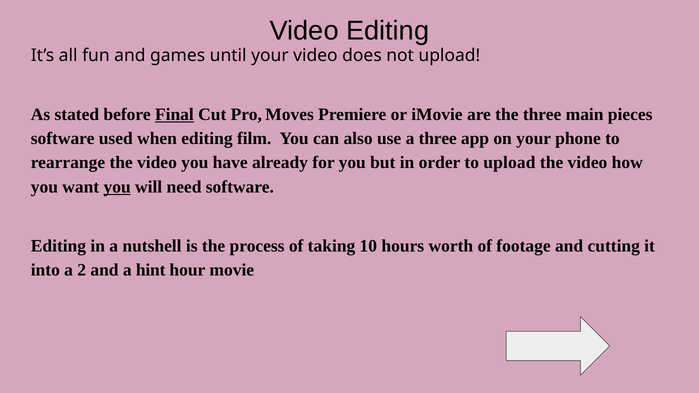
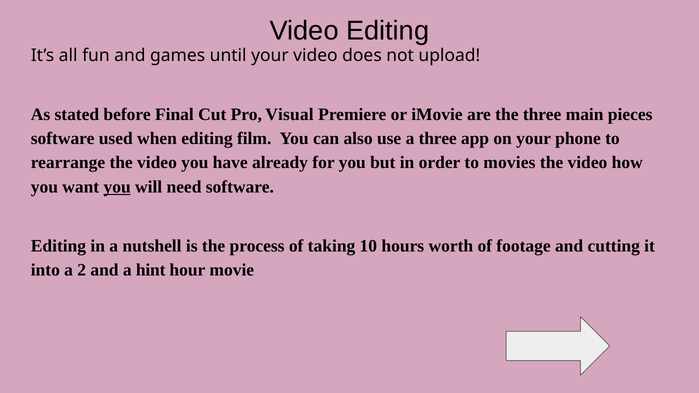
Final underline: present -> none (174, 115)
Moves: Moves -> Visual (290, 115)
to upload: upload -> movies (509, 163)
